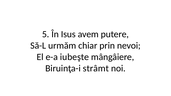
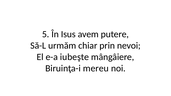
strâmt: strâmt -> mereu (96, 68)
